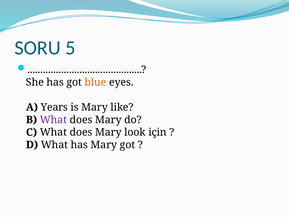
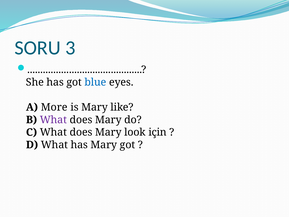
5: 5 -> 3 (70, 48)
blue colour: orange -> blue (95, 82)
Years: Years -> More (54, 107)
